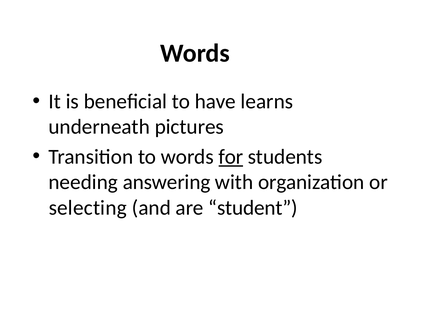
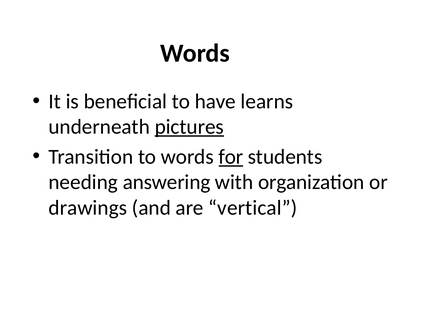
pictures underline: none -> present (189, 127)
selecting: selecting -> drawings (88, 208)
student: student -> vertical (253, 208)
